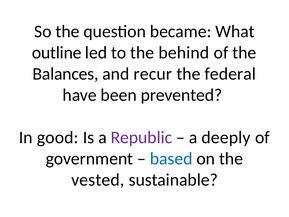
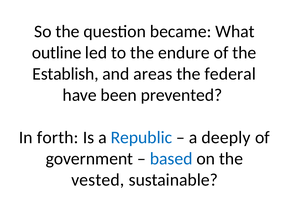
behind: behind -> endure (184, 53)
Balances: Balances -> Establish (65, 74)
recur: recur -> areas (153, 74)
good: good -> forth (58, 137)
Republic colour: purple -> blue (141, 137)
